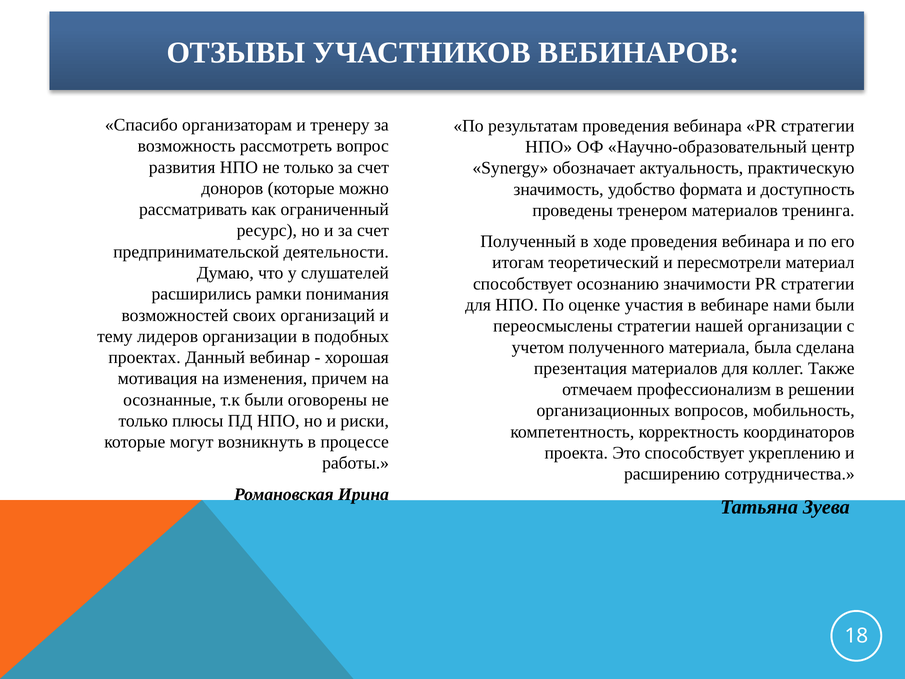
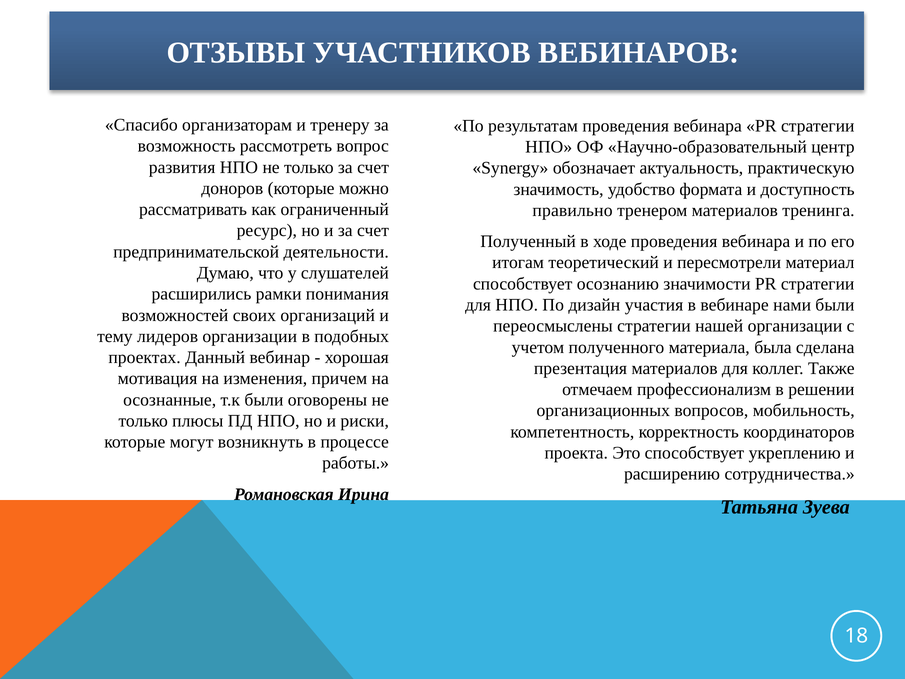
проведены: проведены -> правильно (573, 210)
оценке: оценке -> дизайн (594, 305)
